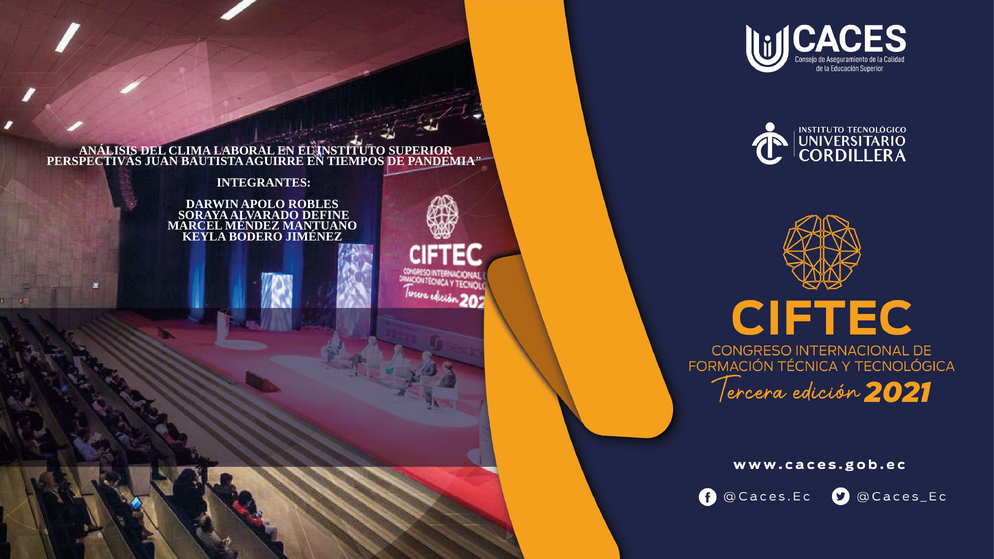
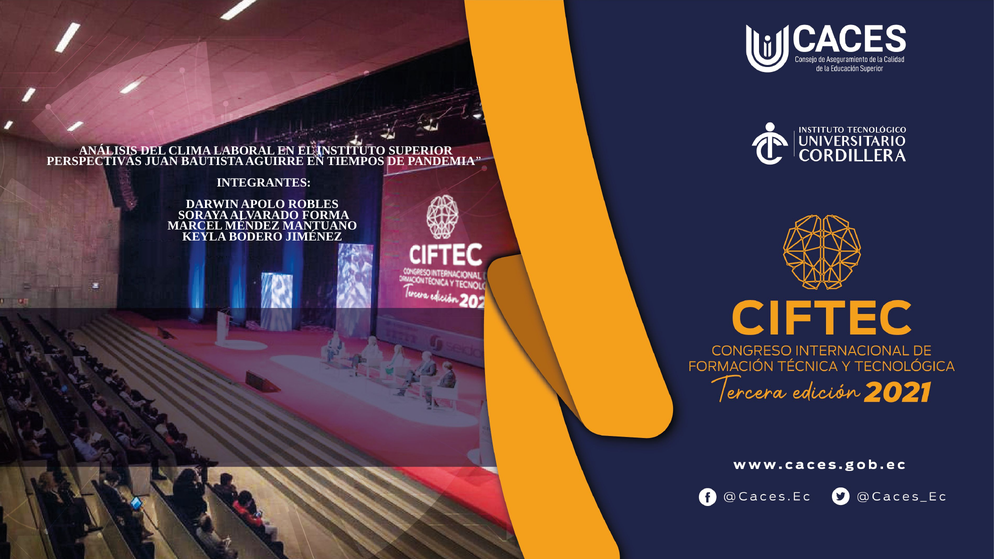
DEFINE: DEFINE -> FORMA (326, 215)
